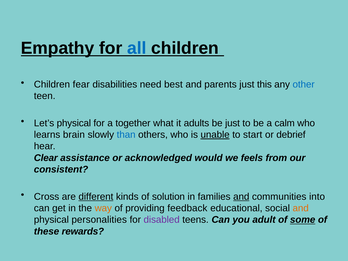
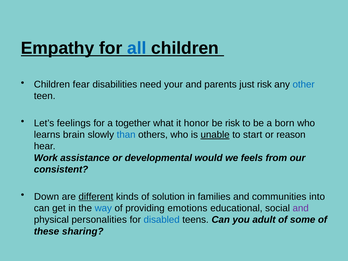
best: best -> your (173, 84)
just this: this -> risk (264, 84)
Let’s physical: physical -> feelings (74, 123)
adults: adults -> honor (196, 123)
be just: just -> risk (233, 123)
calm: calm -> born (285, 123)
debrief: debrief -> reason (291, 135)
Clear: Clear -> Work (46, 158)
acknowledged: acknowledged -> developmental (158, 158)
Cross: Cross -> Down (47, 197)
and underline: present -> none (241, 197)
way colour: orange -> blue (103, 208)
feedback: feedback -> emotions (187, 208)
and colour: orange -> purple (301, 208)
disabled colour: purple -> blue (162, 220)
some underline: present -> none (303, 220)
rewards: rewards -> sharing (83, 231)
